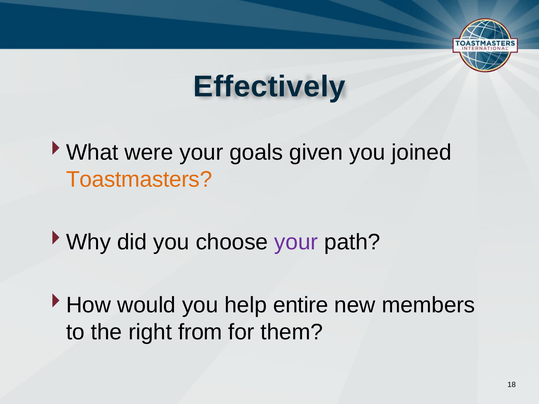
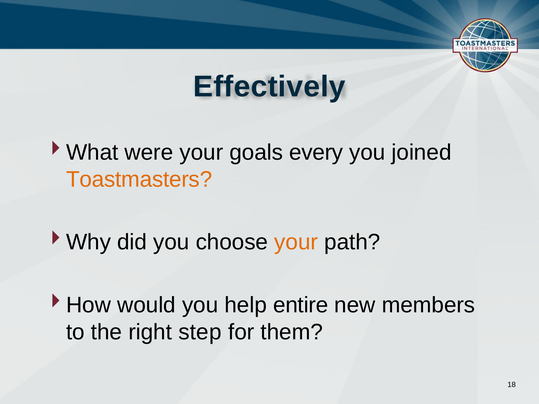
given: given -> every (316, 152)
your colour: purple -> orange (296, 242)
from: from -> step (200, 332)
